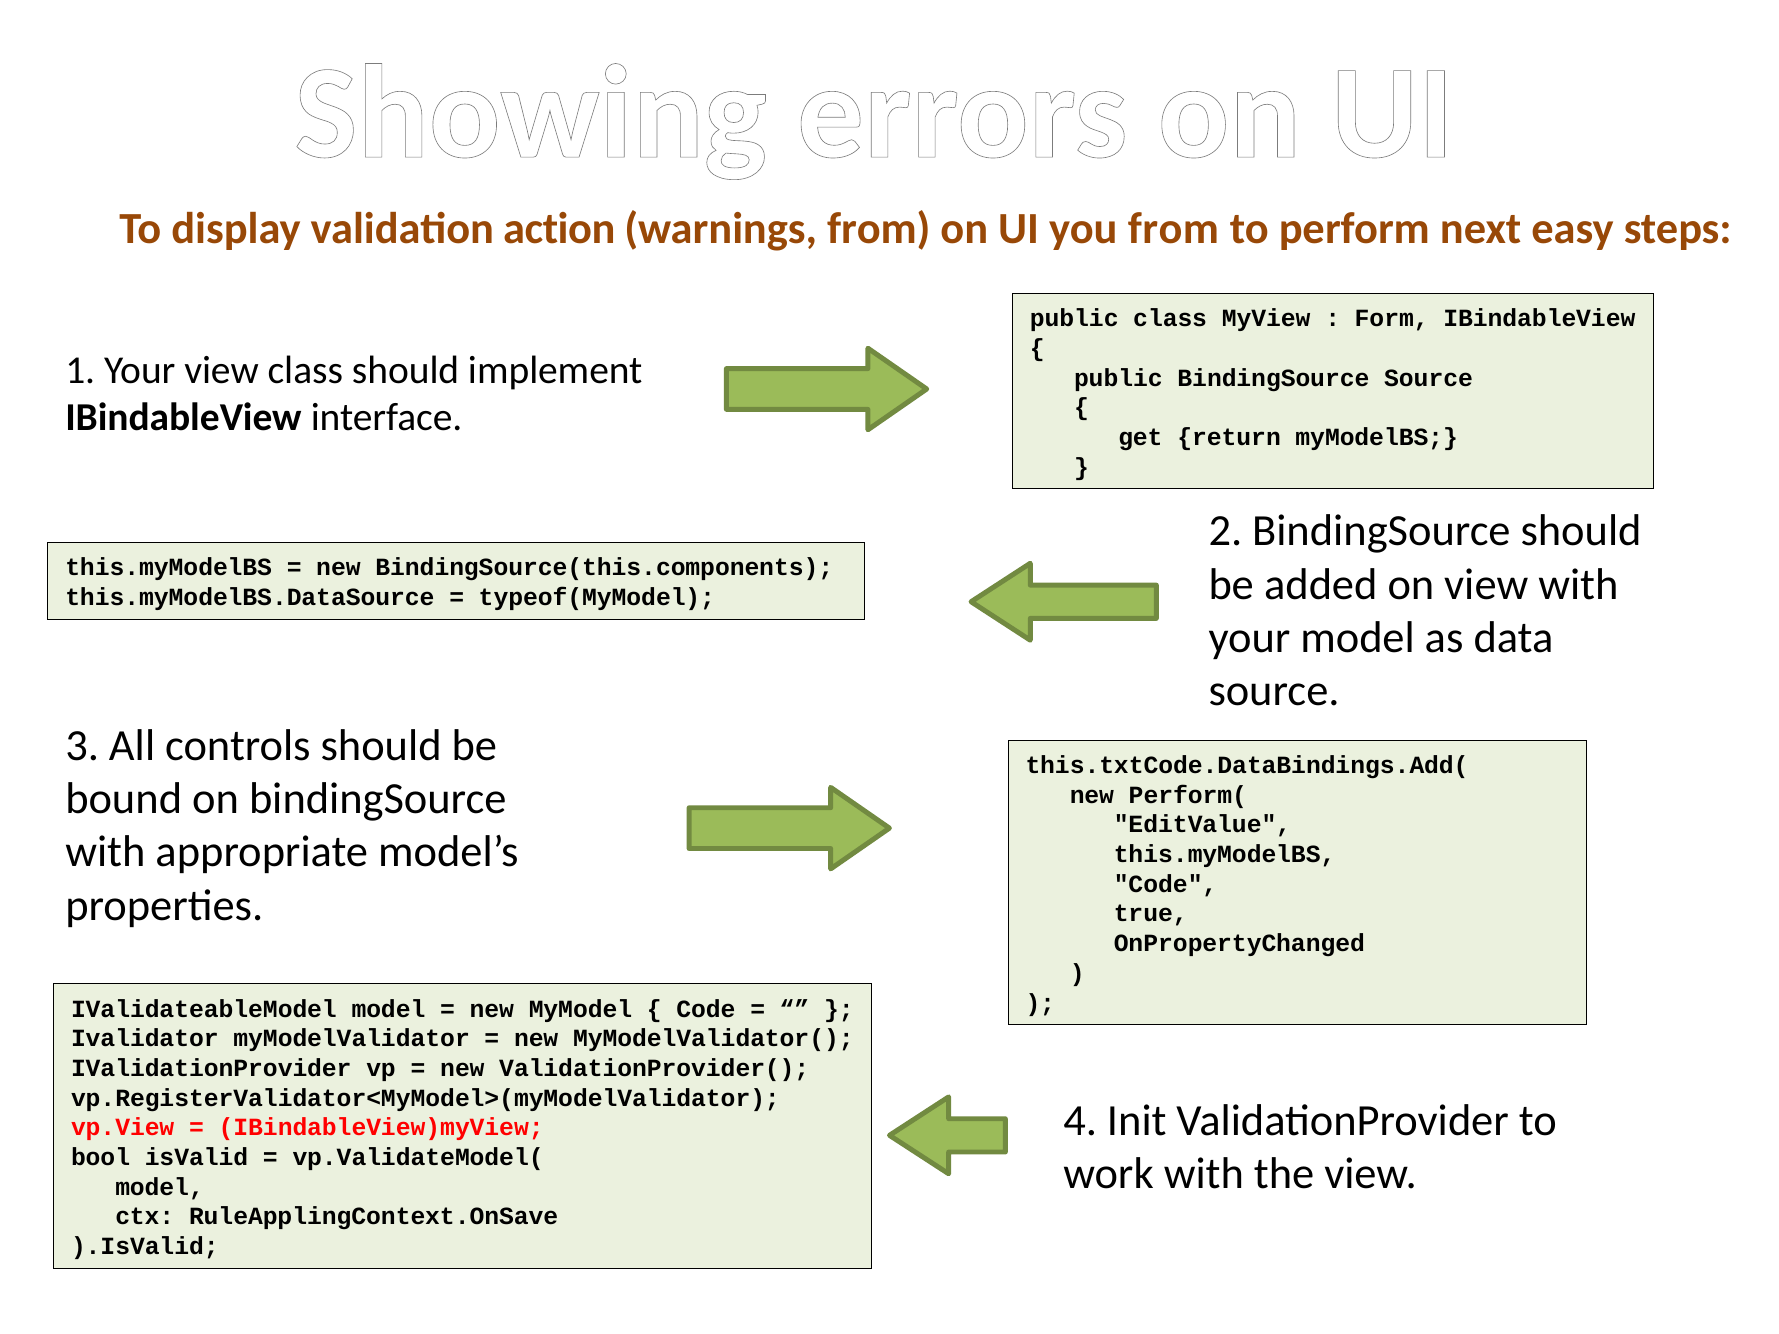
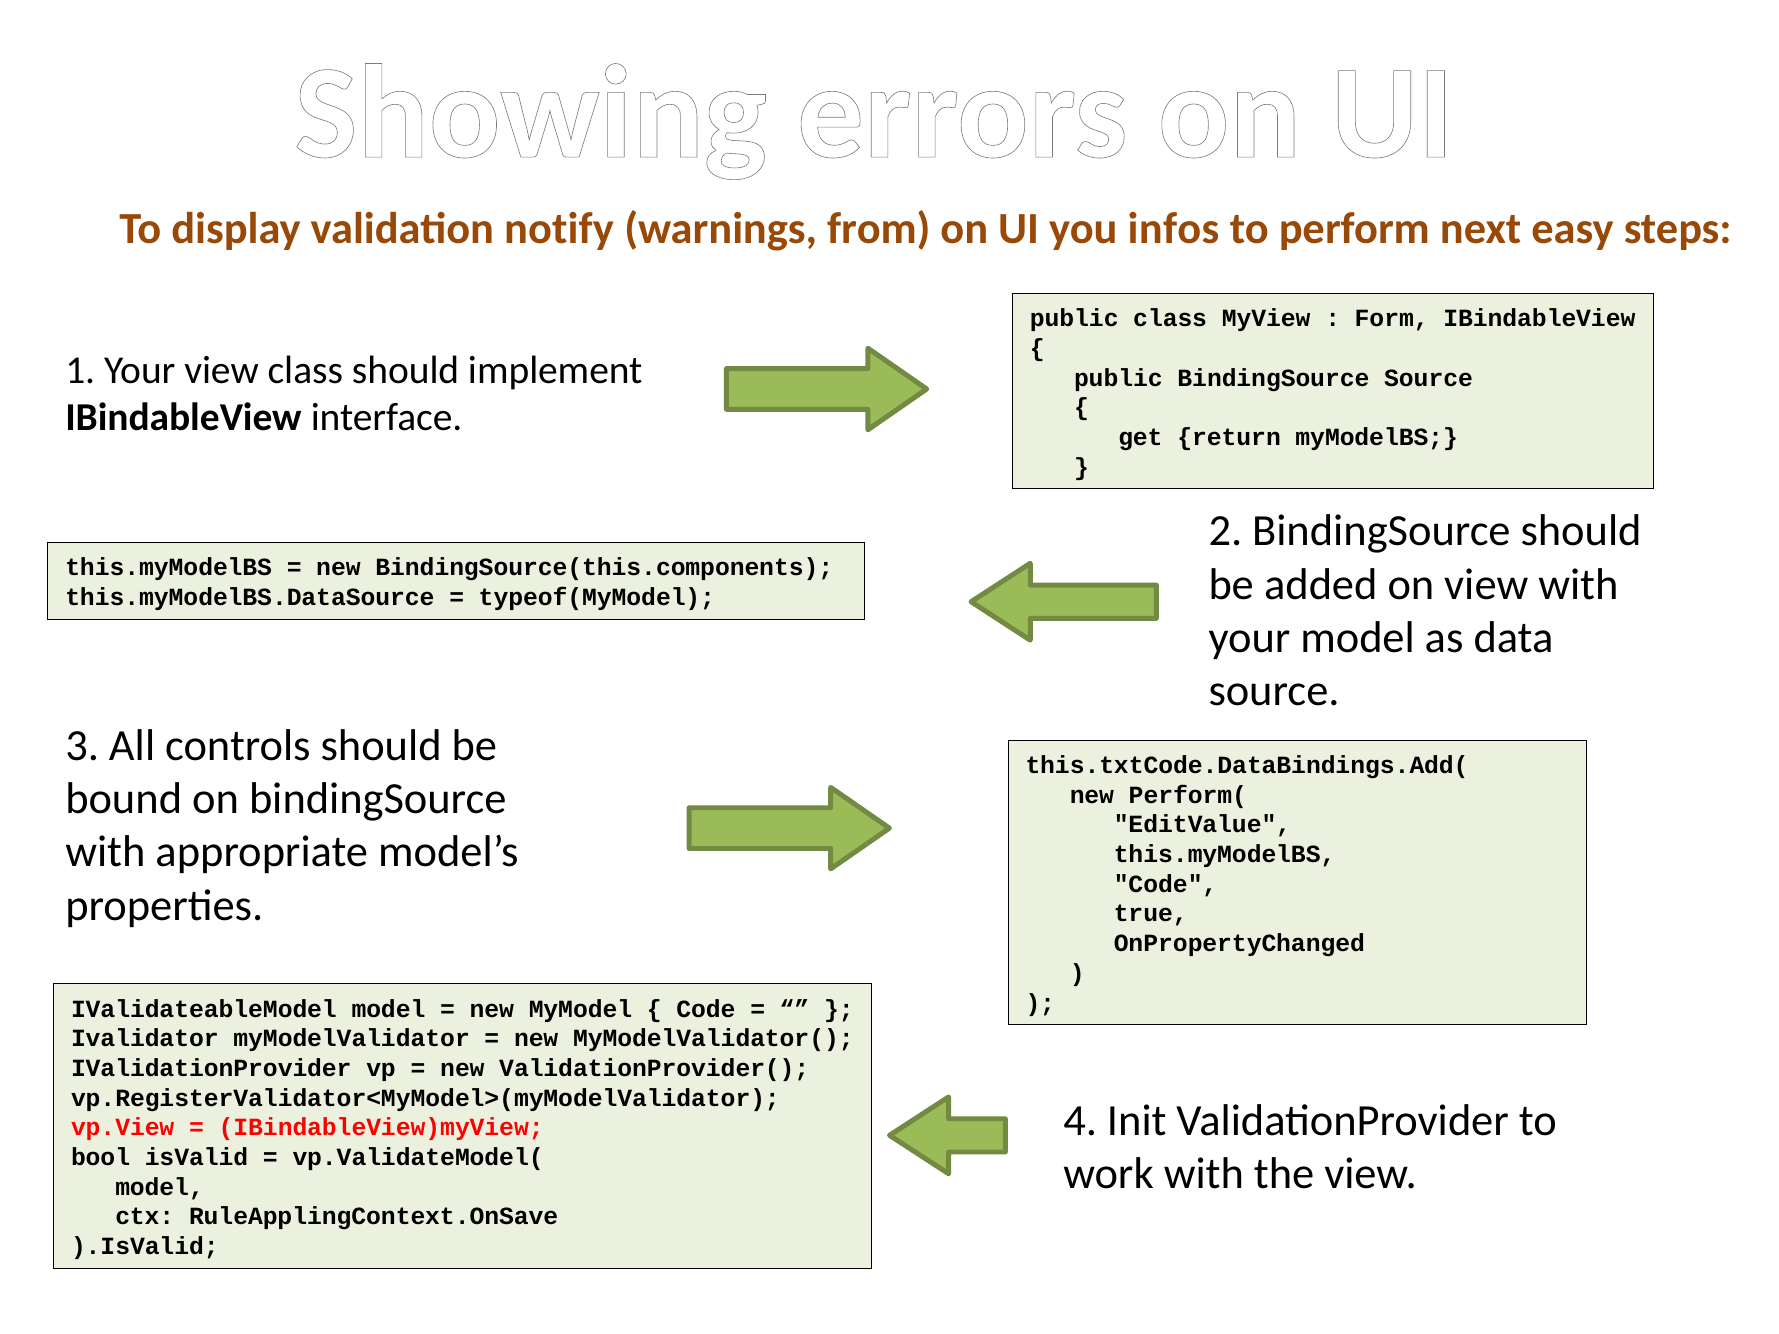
action: action -> notify (559, 229)
you from: from -> infos (1173, 229)
